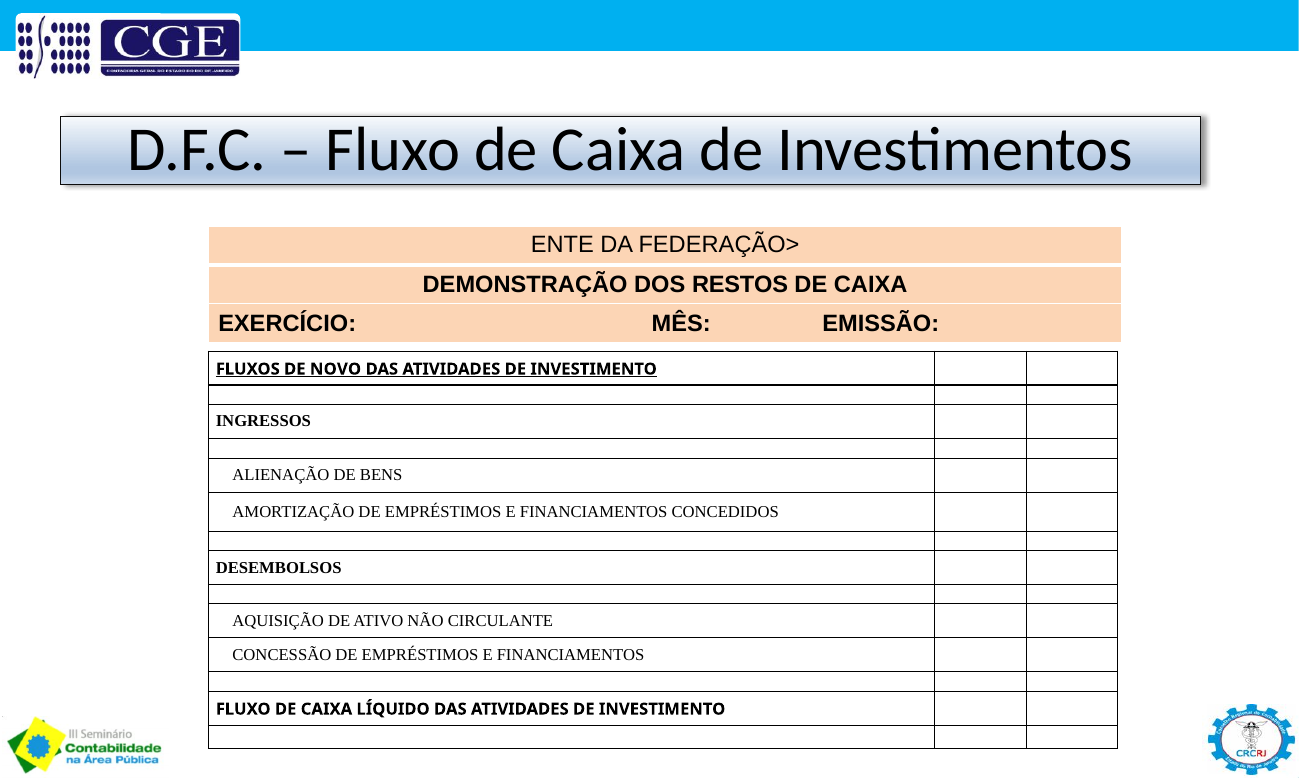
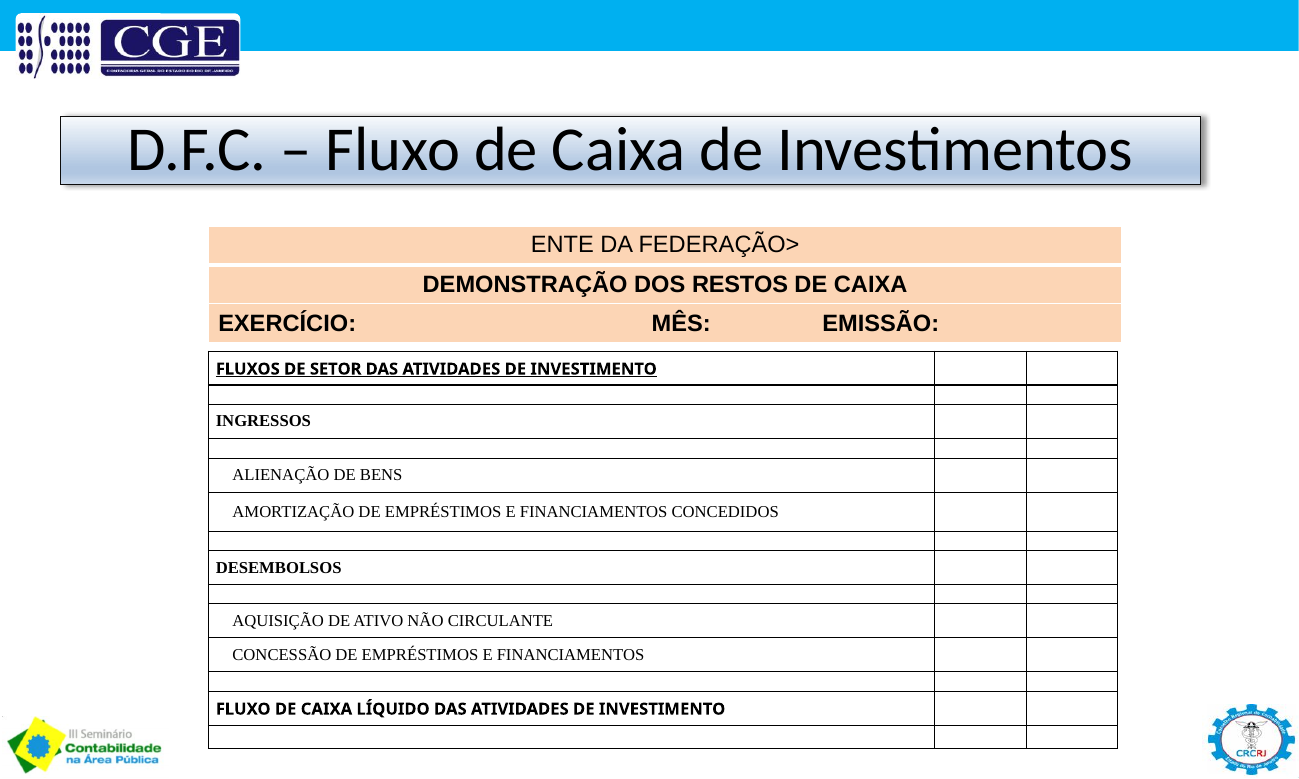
NOVO: NOVO -> SETOR (336, 369)
